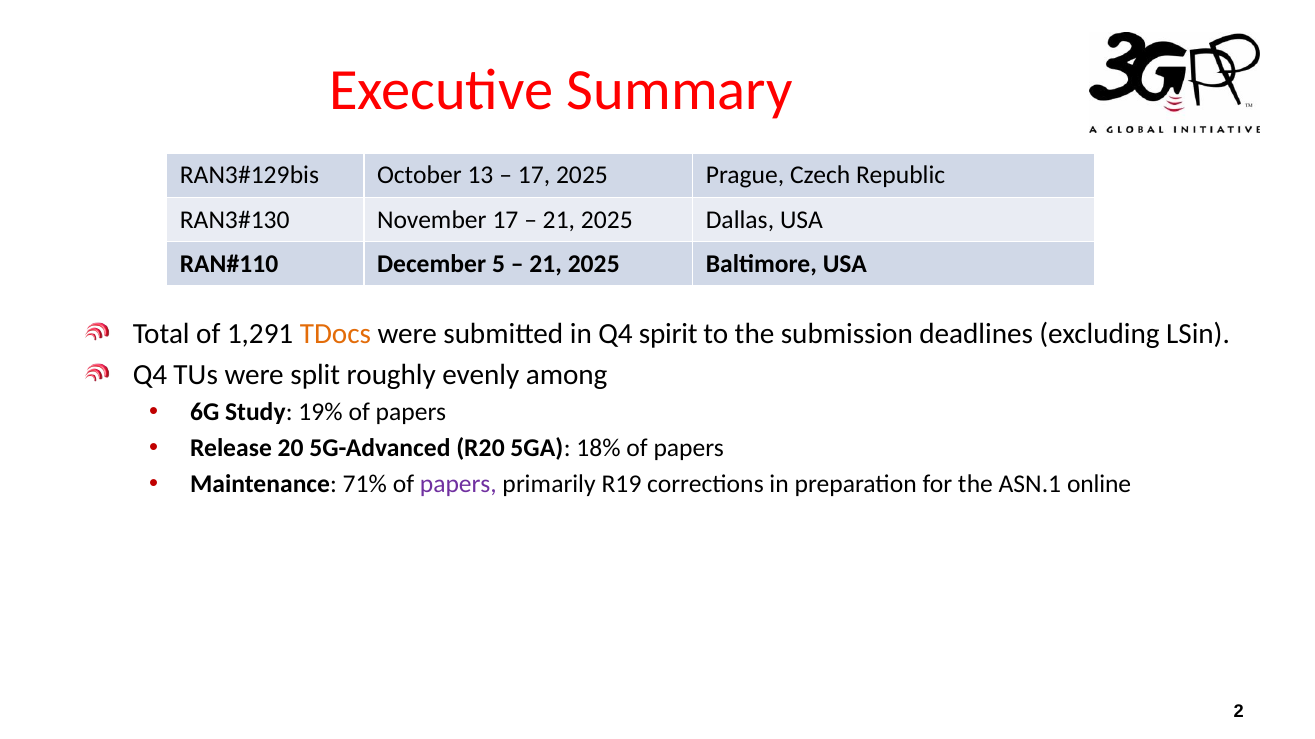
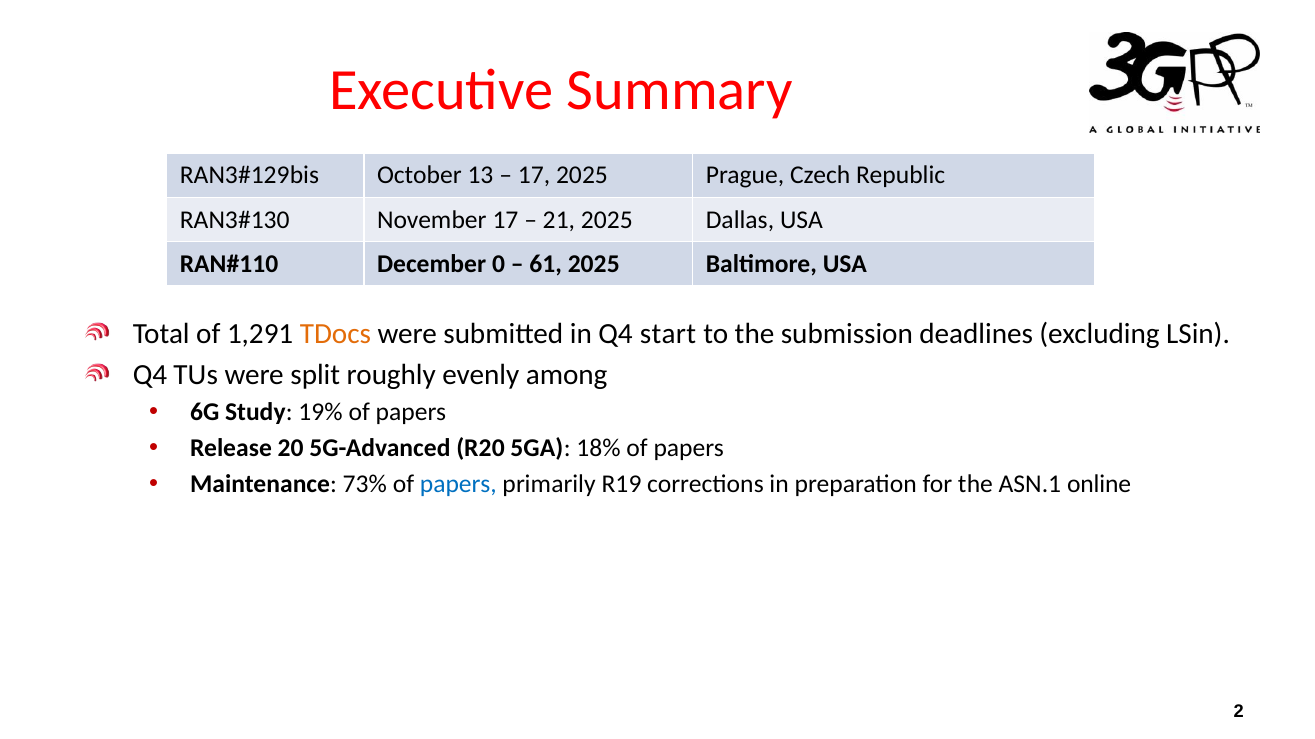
5: 5 -> 0 (499, 264)
21: 21 -> 61 (546, 264)
spirit: spirit -> start (668, 334)
71%: 71% -> 73% (365, 484)
papers colour: purple -> blue (458, 484)
